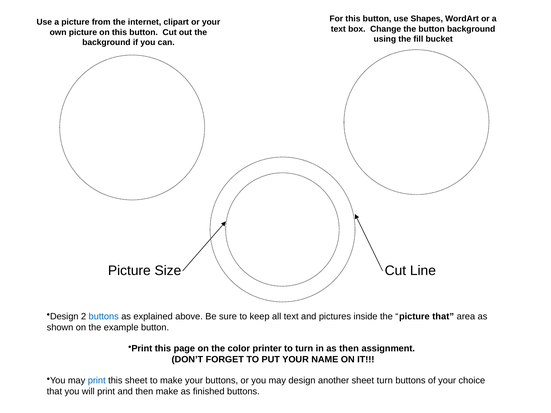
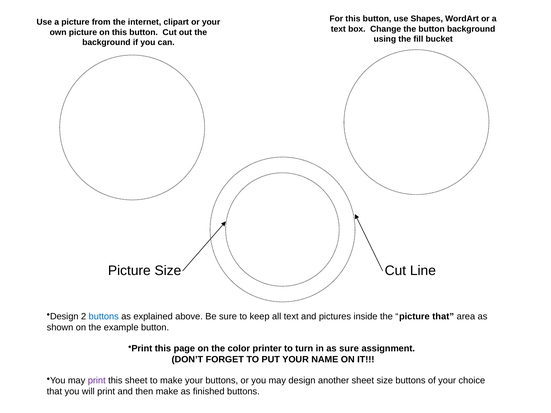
as then: then -> sure (349, 349)
print colour: blue -> purple (97, 381)
sheet turn: turn -> size (385, 381)
